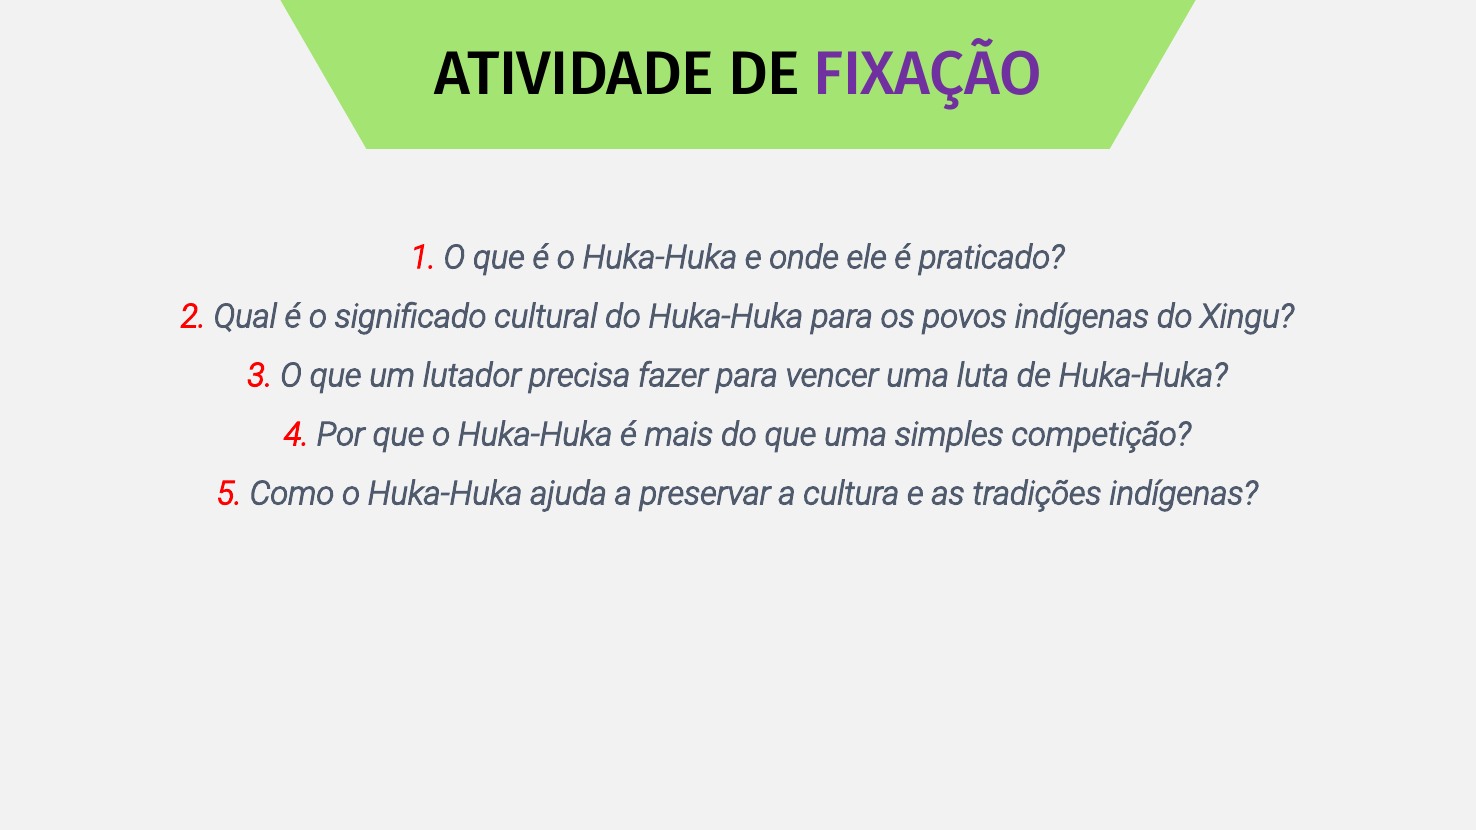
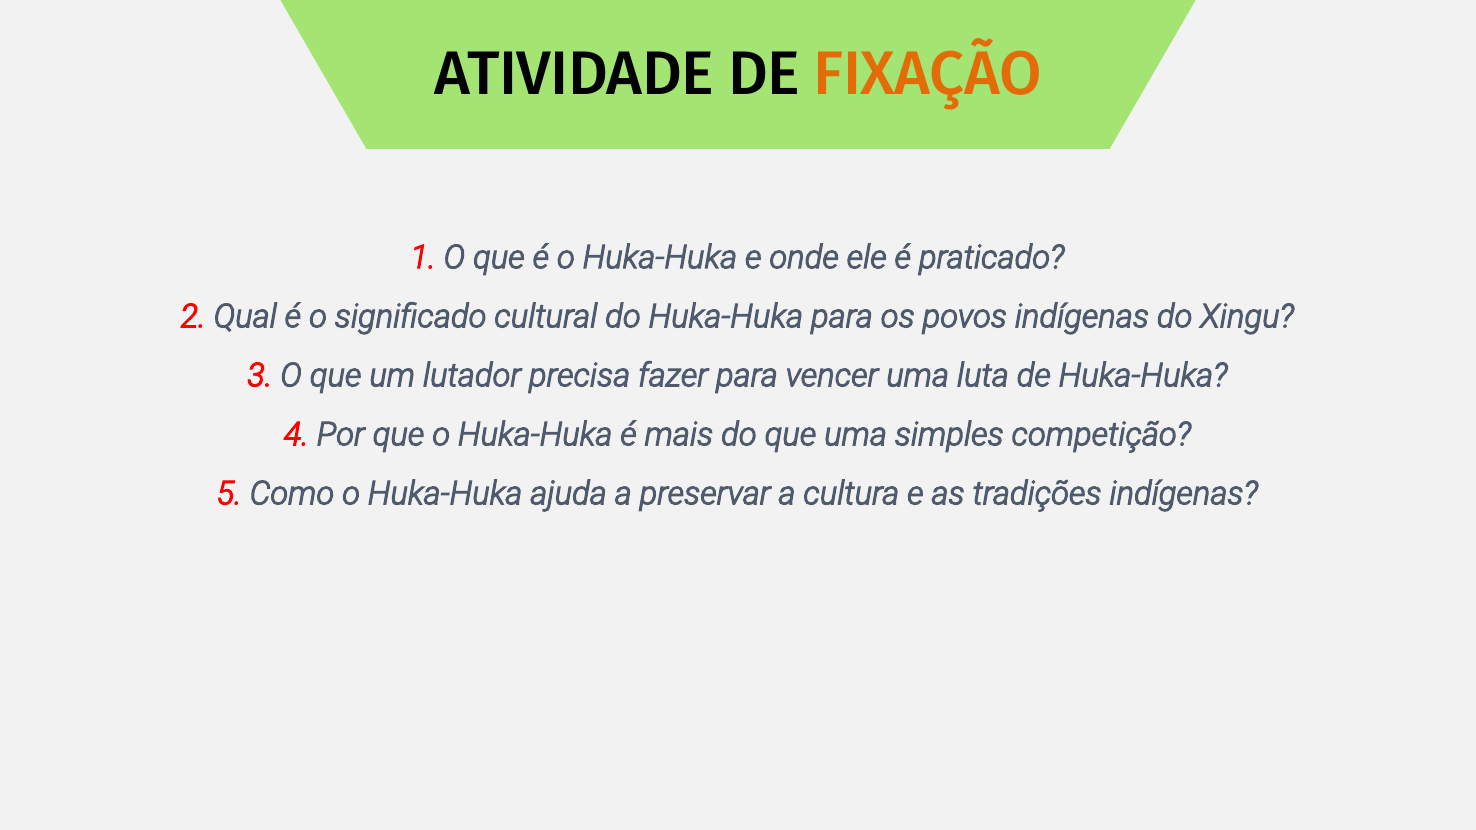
FIXAÇÃO colour: purple -> orange (928, 74)
